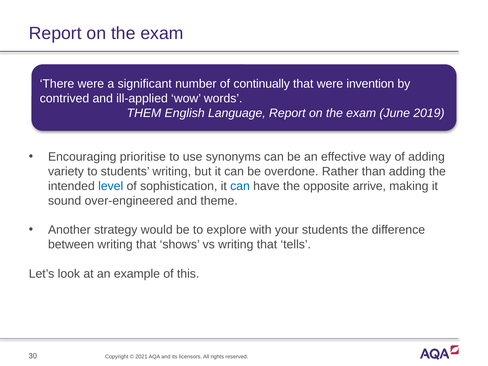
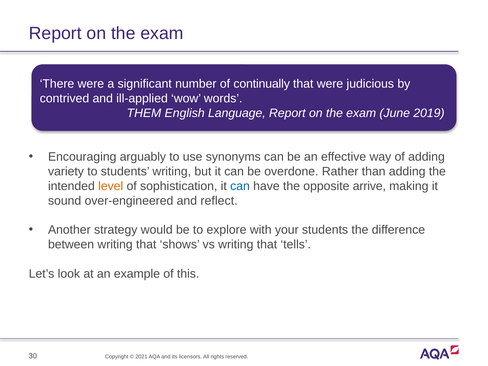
invention: invention -> judicious (370, 84)
prioritise: prioritise -> arguably (143, 157)
level colour: blue -> orange (111, 186)
theme: theme -> reflect (219, 201)
